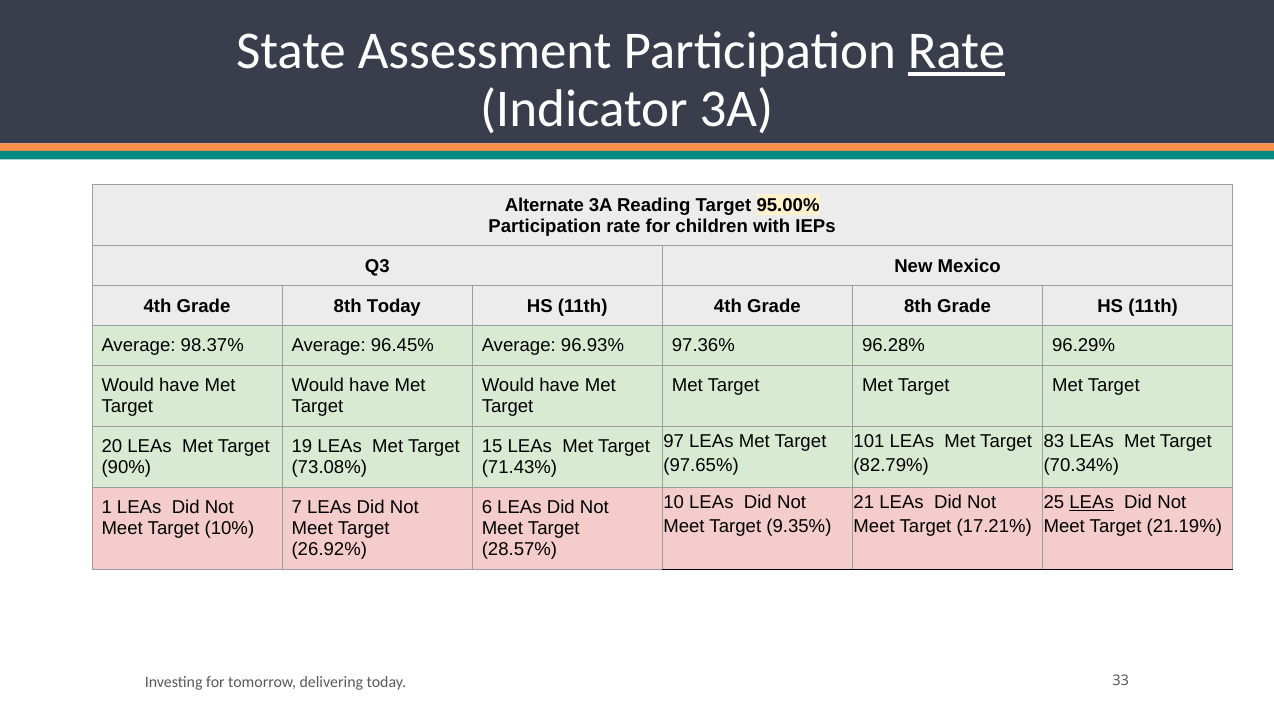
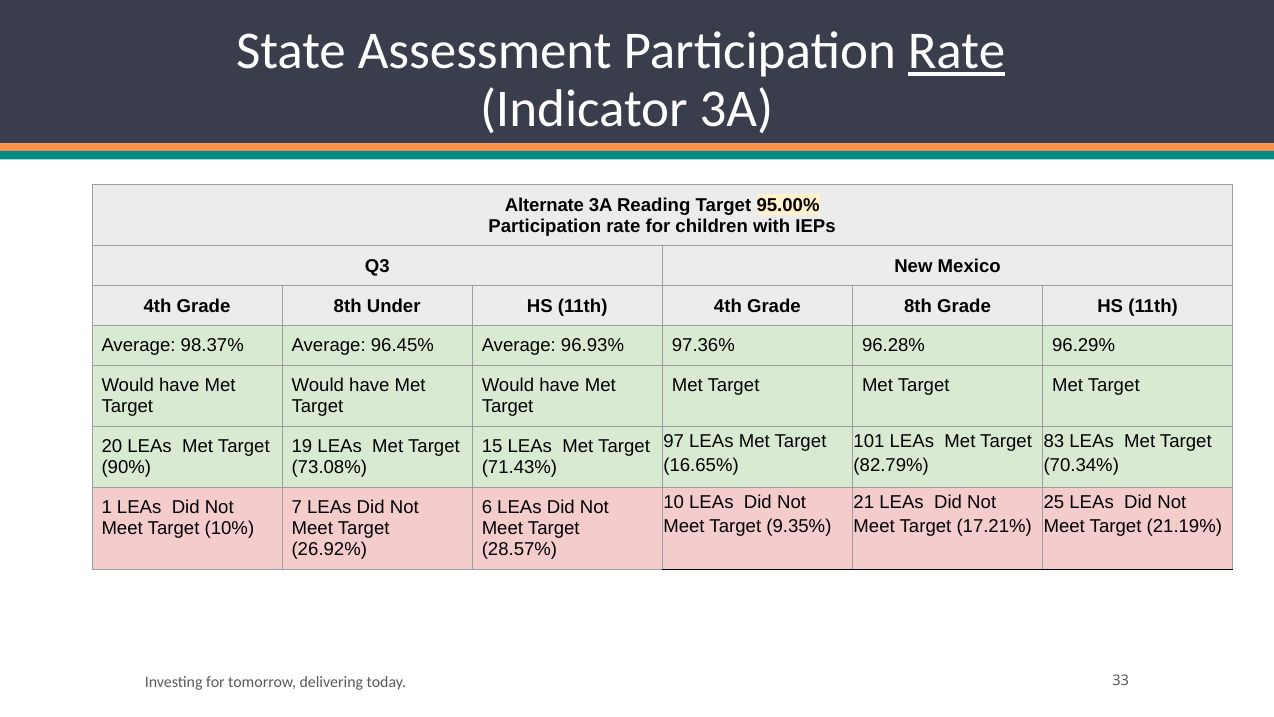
8th Today: Today -> Under (394, 306)
97.65%: 97.65% -> 16.65% (701, 465)
LEAs underline: present -> none (1092, 502)
